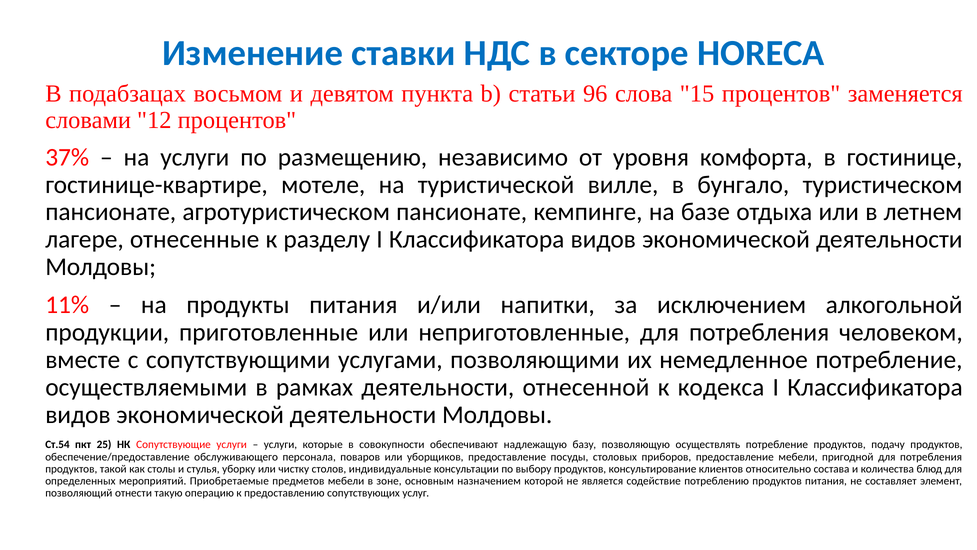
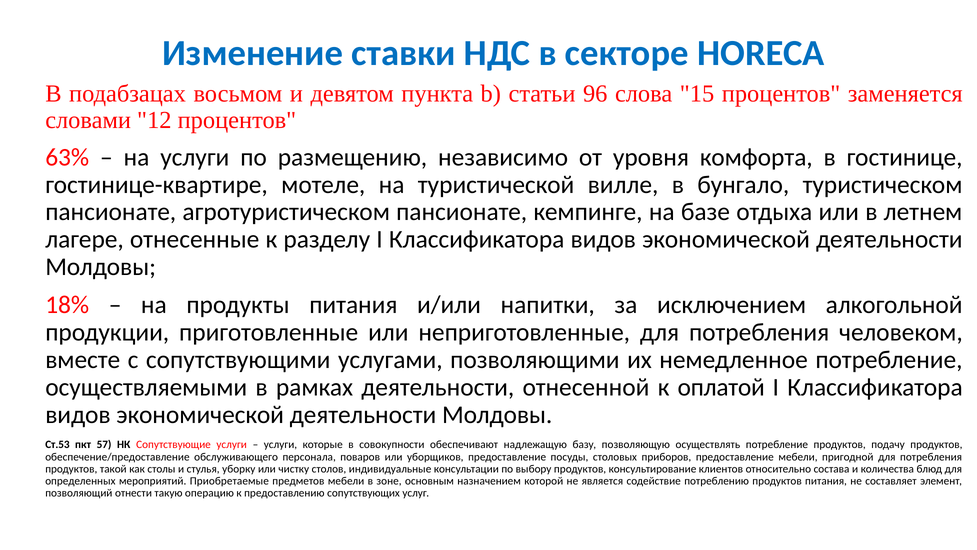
37%: 37% -> 63% (67, 157)
11%: 11% -> 18% (67, 304)
кодекса: кодекса -> оплатой (721, 387)
Ст.54: Ст.54 -> Ст.53 (57, 444)
25: 25 -> 57 (104, 444)
